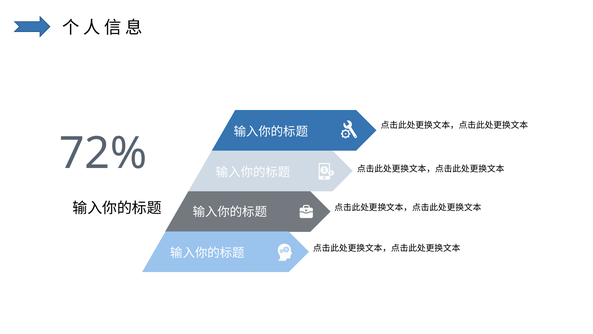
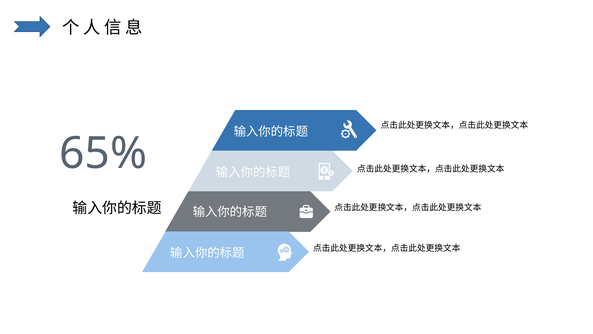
72%: 72% -> 65% (103, 153)
